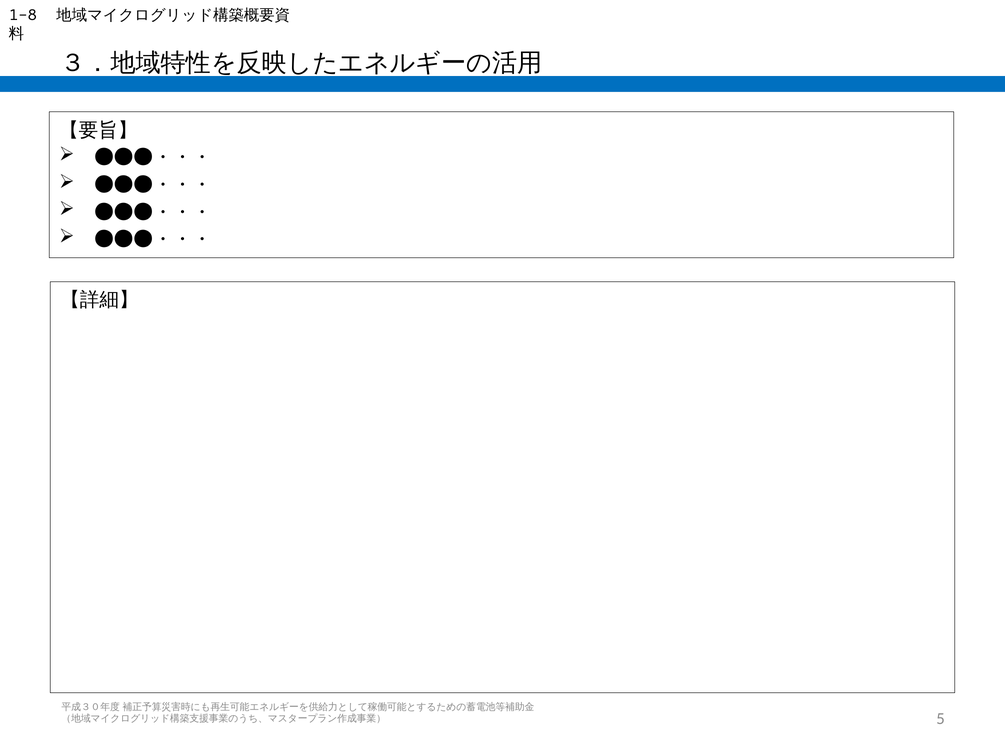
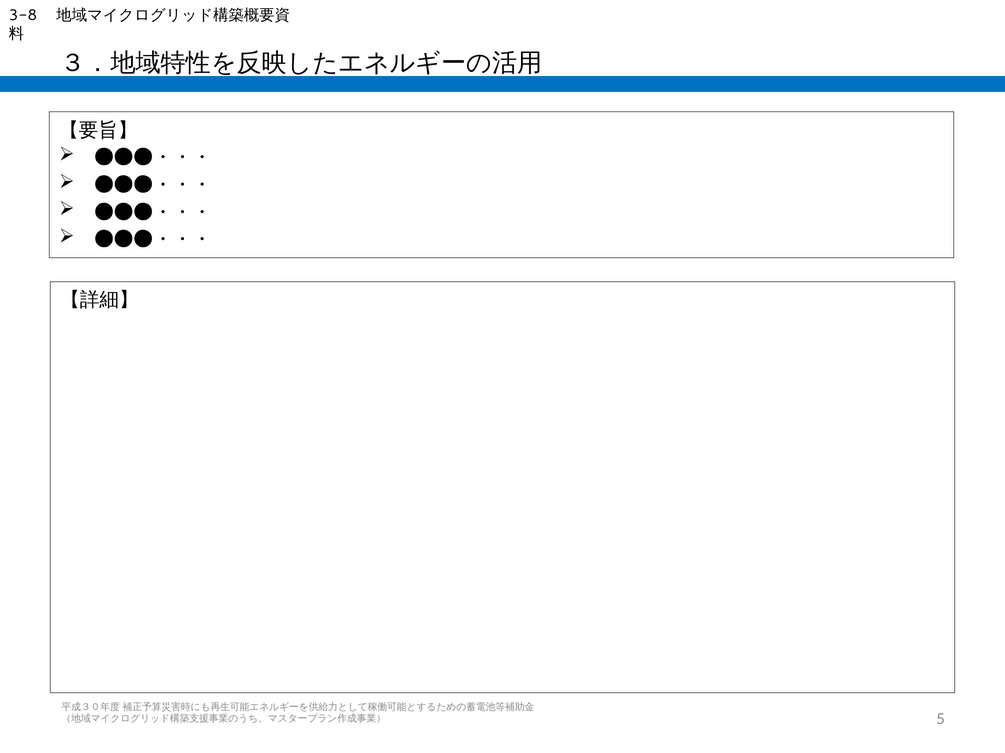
1-8: 1-8 -> 3-8 (23, 15)
